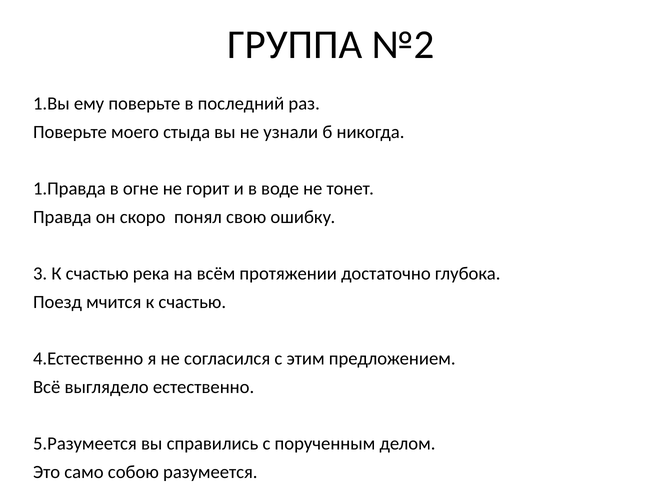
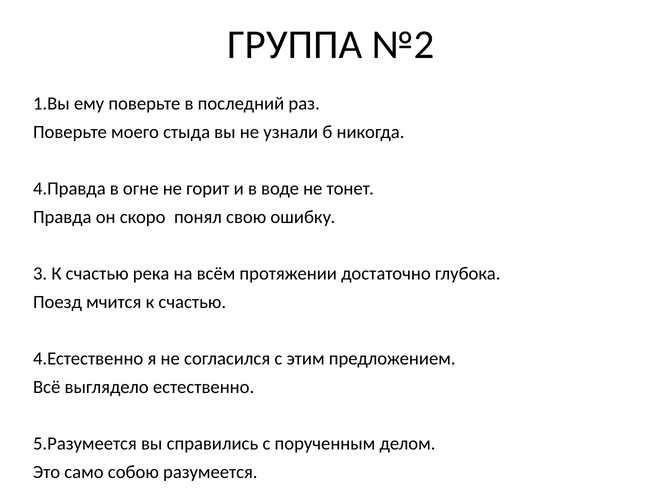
1.Правда: 1.Правда -> 4.Правда (69, 189)
